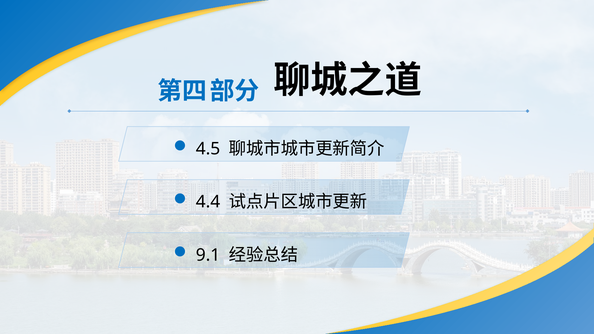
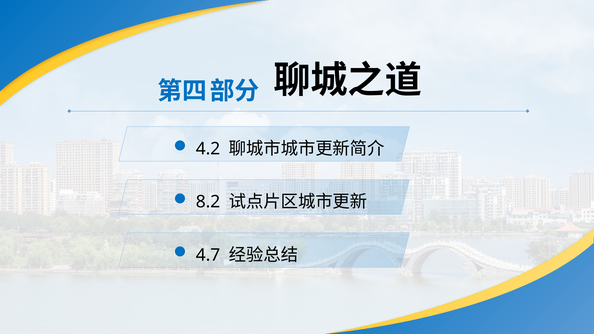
4.5: 4.5 -> 4.2 (208, 149)
4.4: 4.4 -> 8.2 (208, 202)
9.1: 9.1 -> 4.7 (208, 255)
